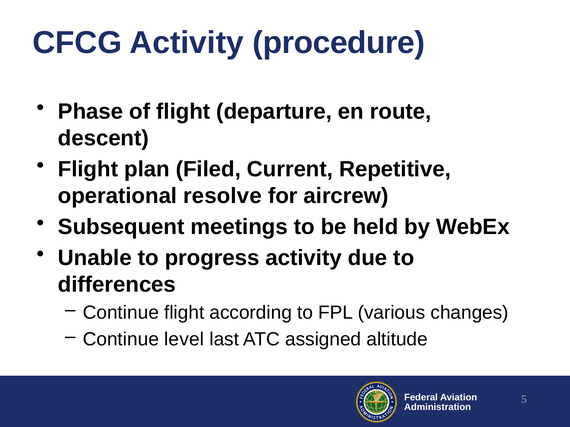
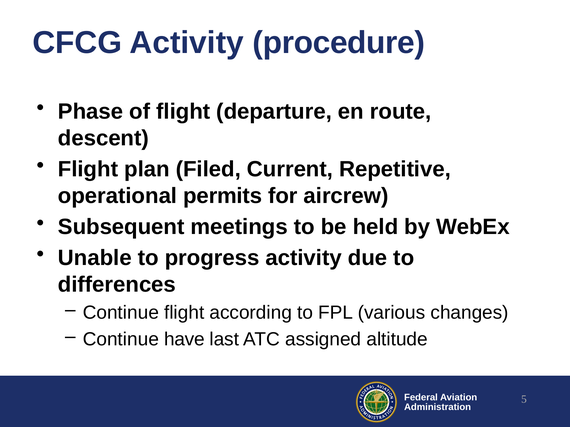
resolve: resolve -> permits (223, 196)
level: level -> have (184, 340)
